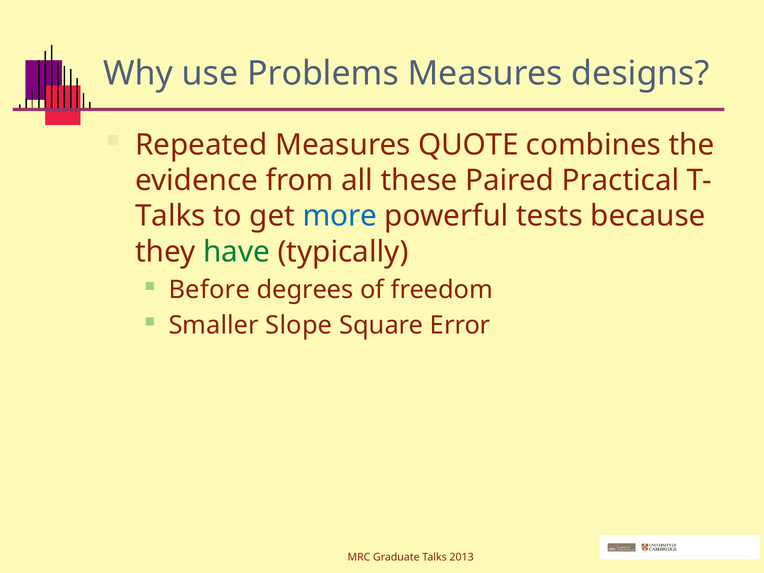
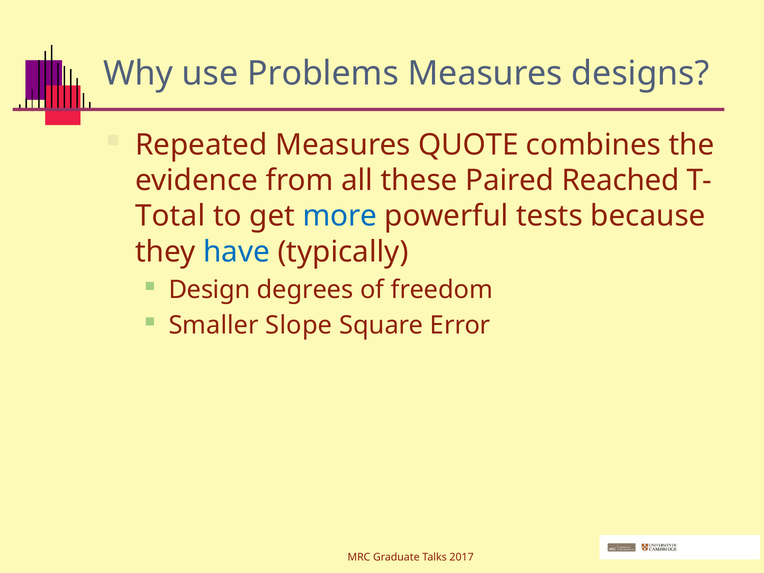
Practical: Practical -> Reached (621, 180)
Talks: Talks -> Total (170, 216)
have colour: green -> blue (237, 252)
Before: Before -> Design (209, 290)
2013: 2013 -> 2017 (462, 557)
